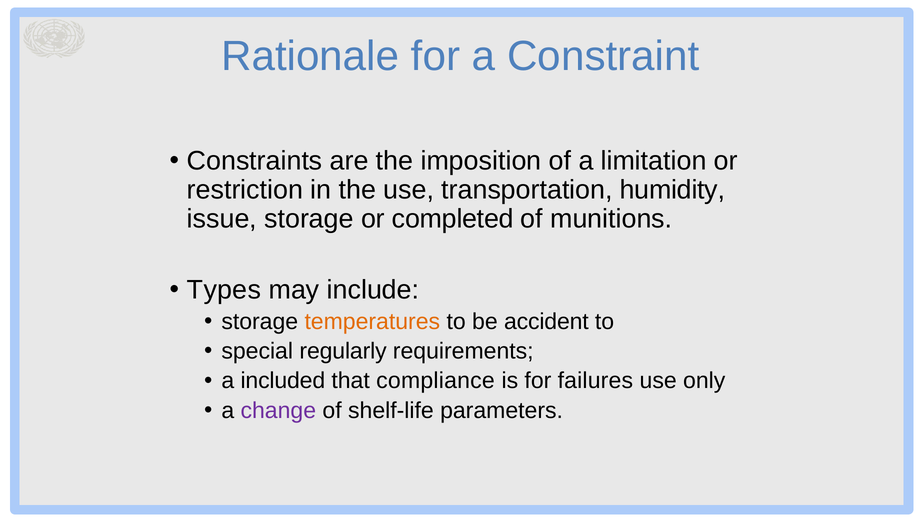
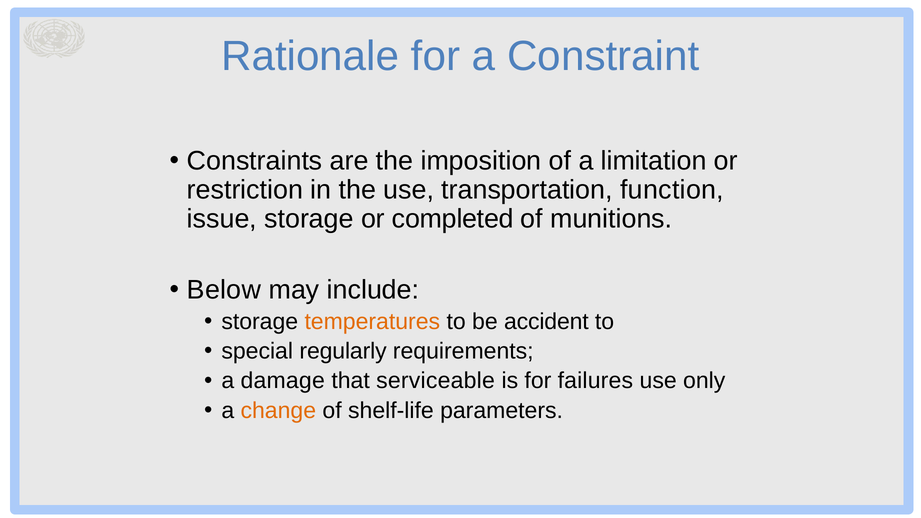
humidity: humidity -> function (672, 190)
Types: Types -> Below (224, 290)
included: included -> damage (283, 381)
compliance: compliance -> serviceable (436, 381)
change colour: purple -> orange (278, 411)
